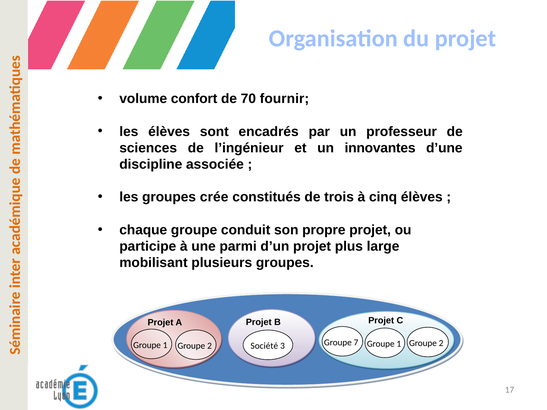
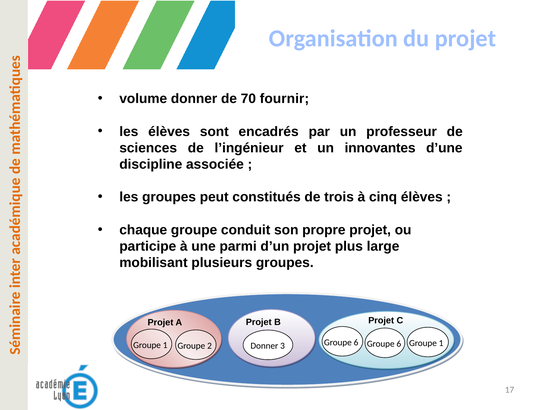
volume confort: confort -> donner (194, 99)
crée: crée -> peut (214, 197)
2: 2 -> 1 (441, 343)
2 Groupe 7: 7 -> 6 (356, 343)
1: 1 -> 6 (399, 344)
Société: Société -> Donner (264, 346)
